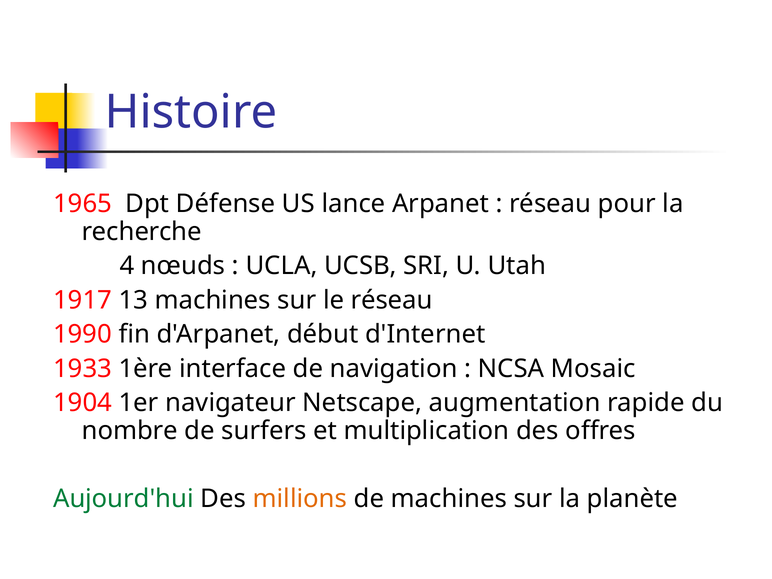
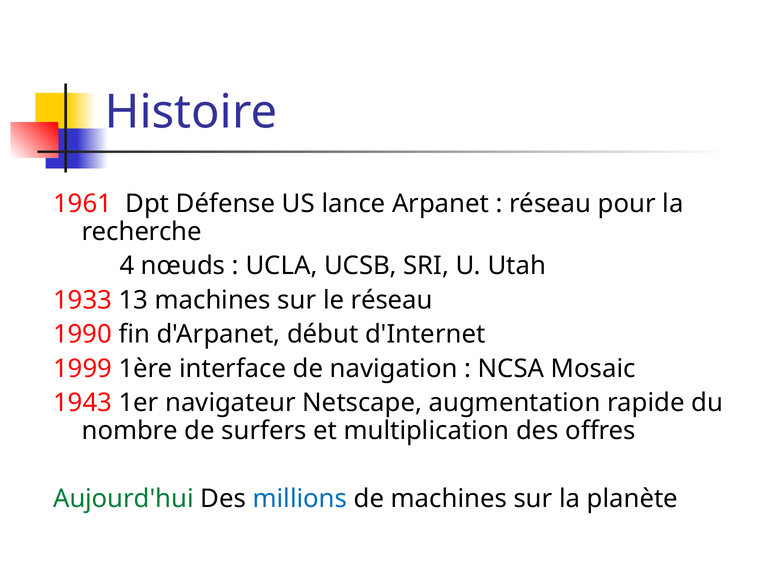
1965: 1965 -> 1961 (83, 204)
1917: 1917 -> 1933 (83, 300)
1933: 1933 -> 1999 (83, 369)
1904: 1904 -> 1943 (83, 403)
millions colour: orange -> blue (300, 499)
